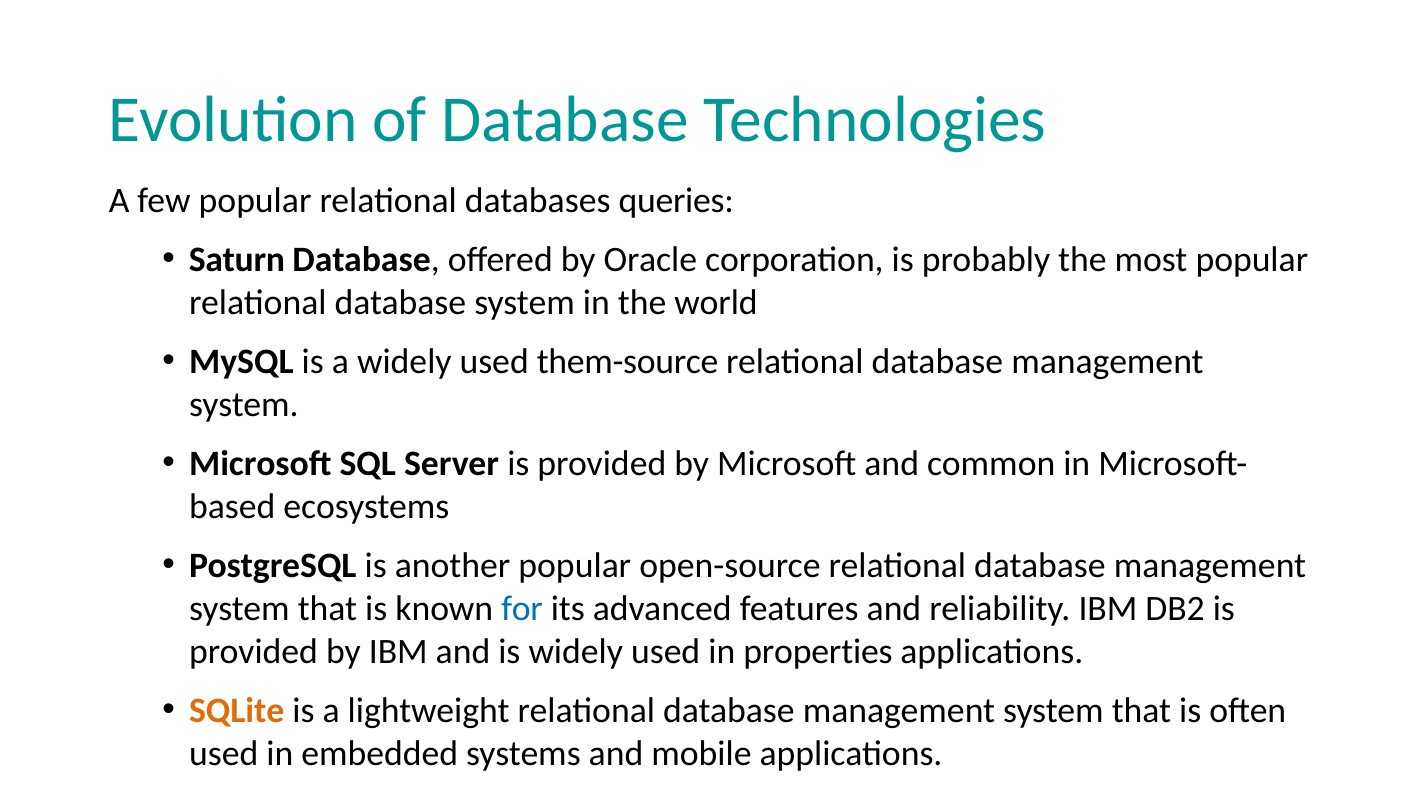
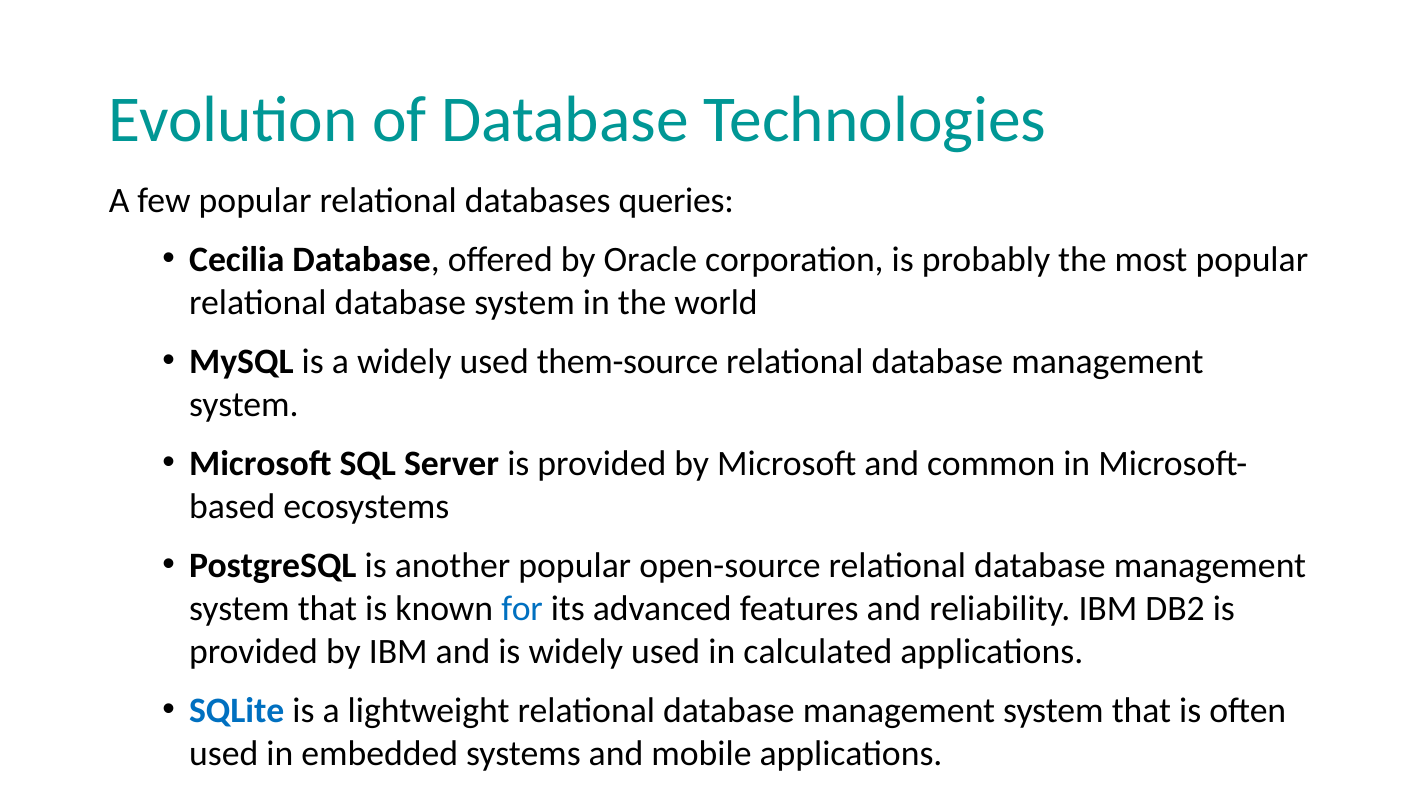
Saturn: Saturn -> Cecilia (237, 260)
properties: properties -> calculated (818, 651)
SQLite colour: orange -> blue (237, 711)
